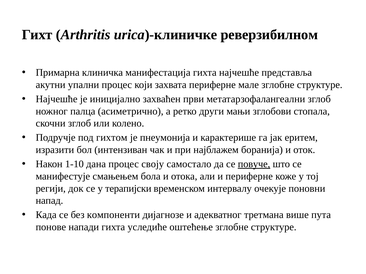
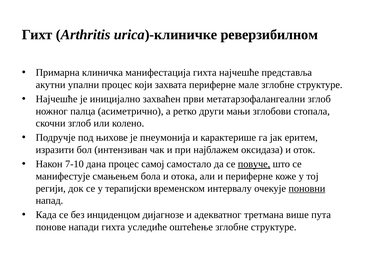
гихтом: гихтом -> њихове (112, 138)
боранија: боранија -> оксидаза (262, 150)
1-10: 1-10 -> 7-10 (74, 164)
своју: своју -> самој (153, 164)
поновни underline: none -> present (307, 189)
компоненти: компоненти -> инциденцом (114, 215)
